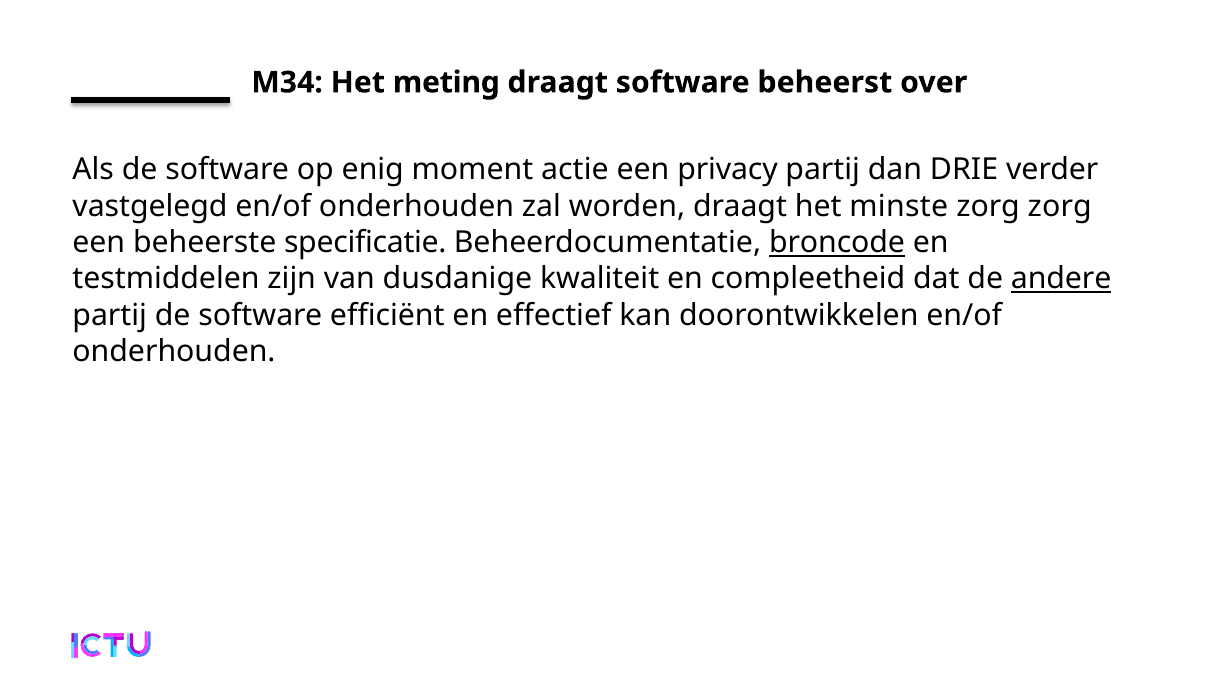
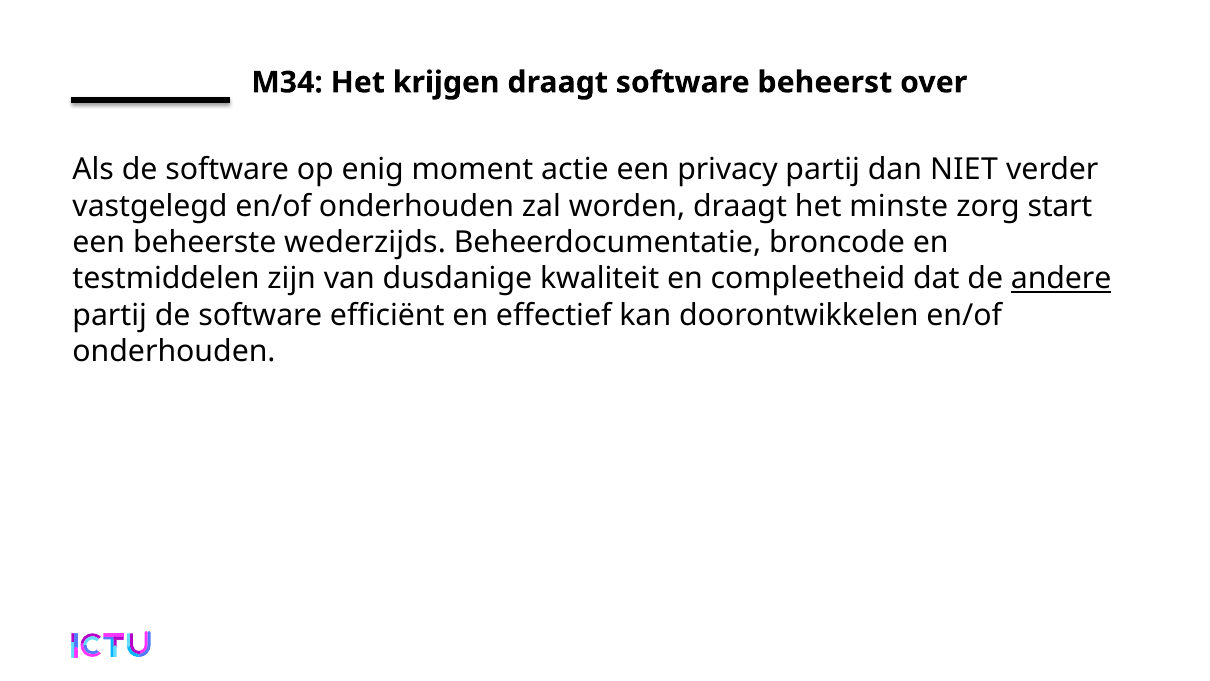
meting: meting -> krijgen (446, 82)
DRIE: DRIE -> NIET (964, 170)
zorg zorg: zorg -> start (1060, 206)
specificatie: specificatie -> wederzijds (365, 243)
broncode underline: present -> none (837, 243)
